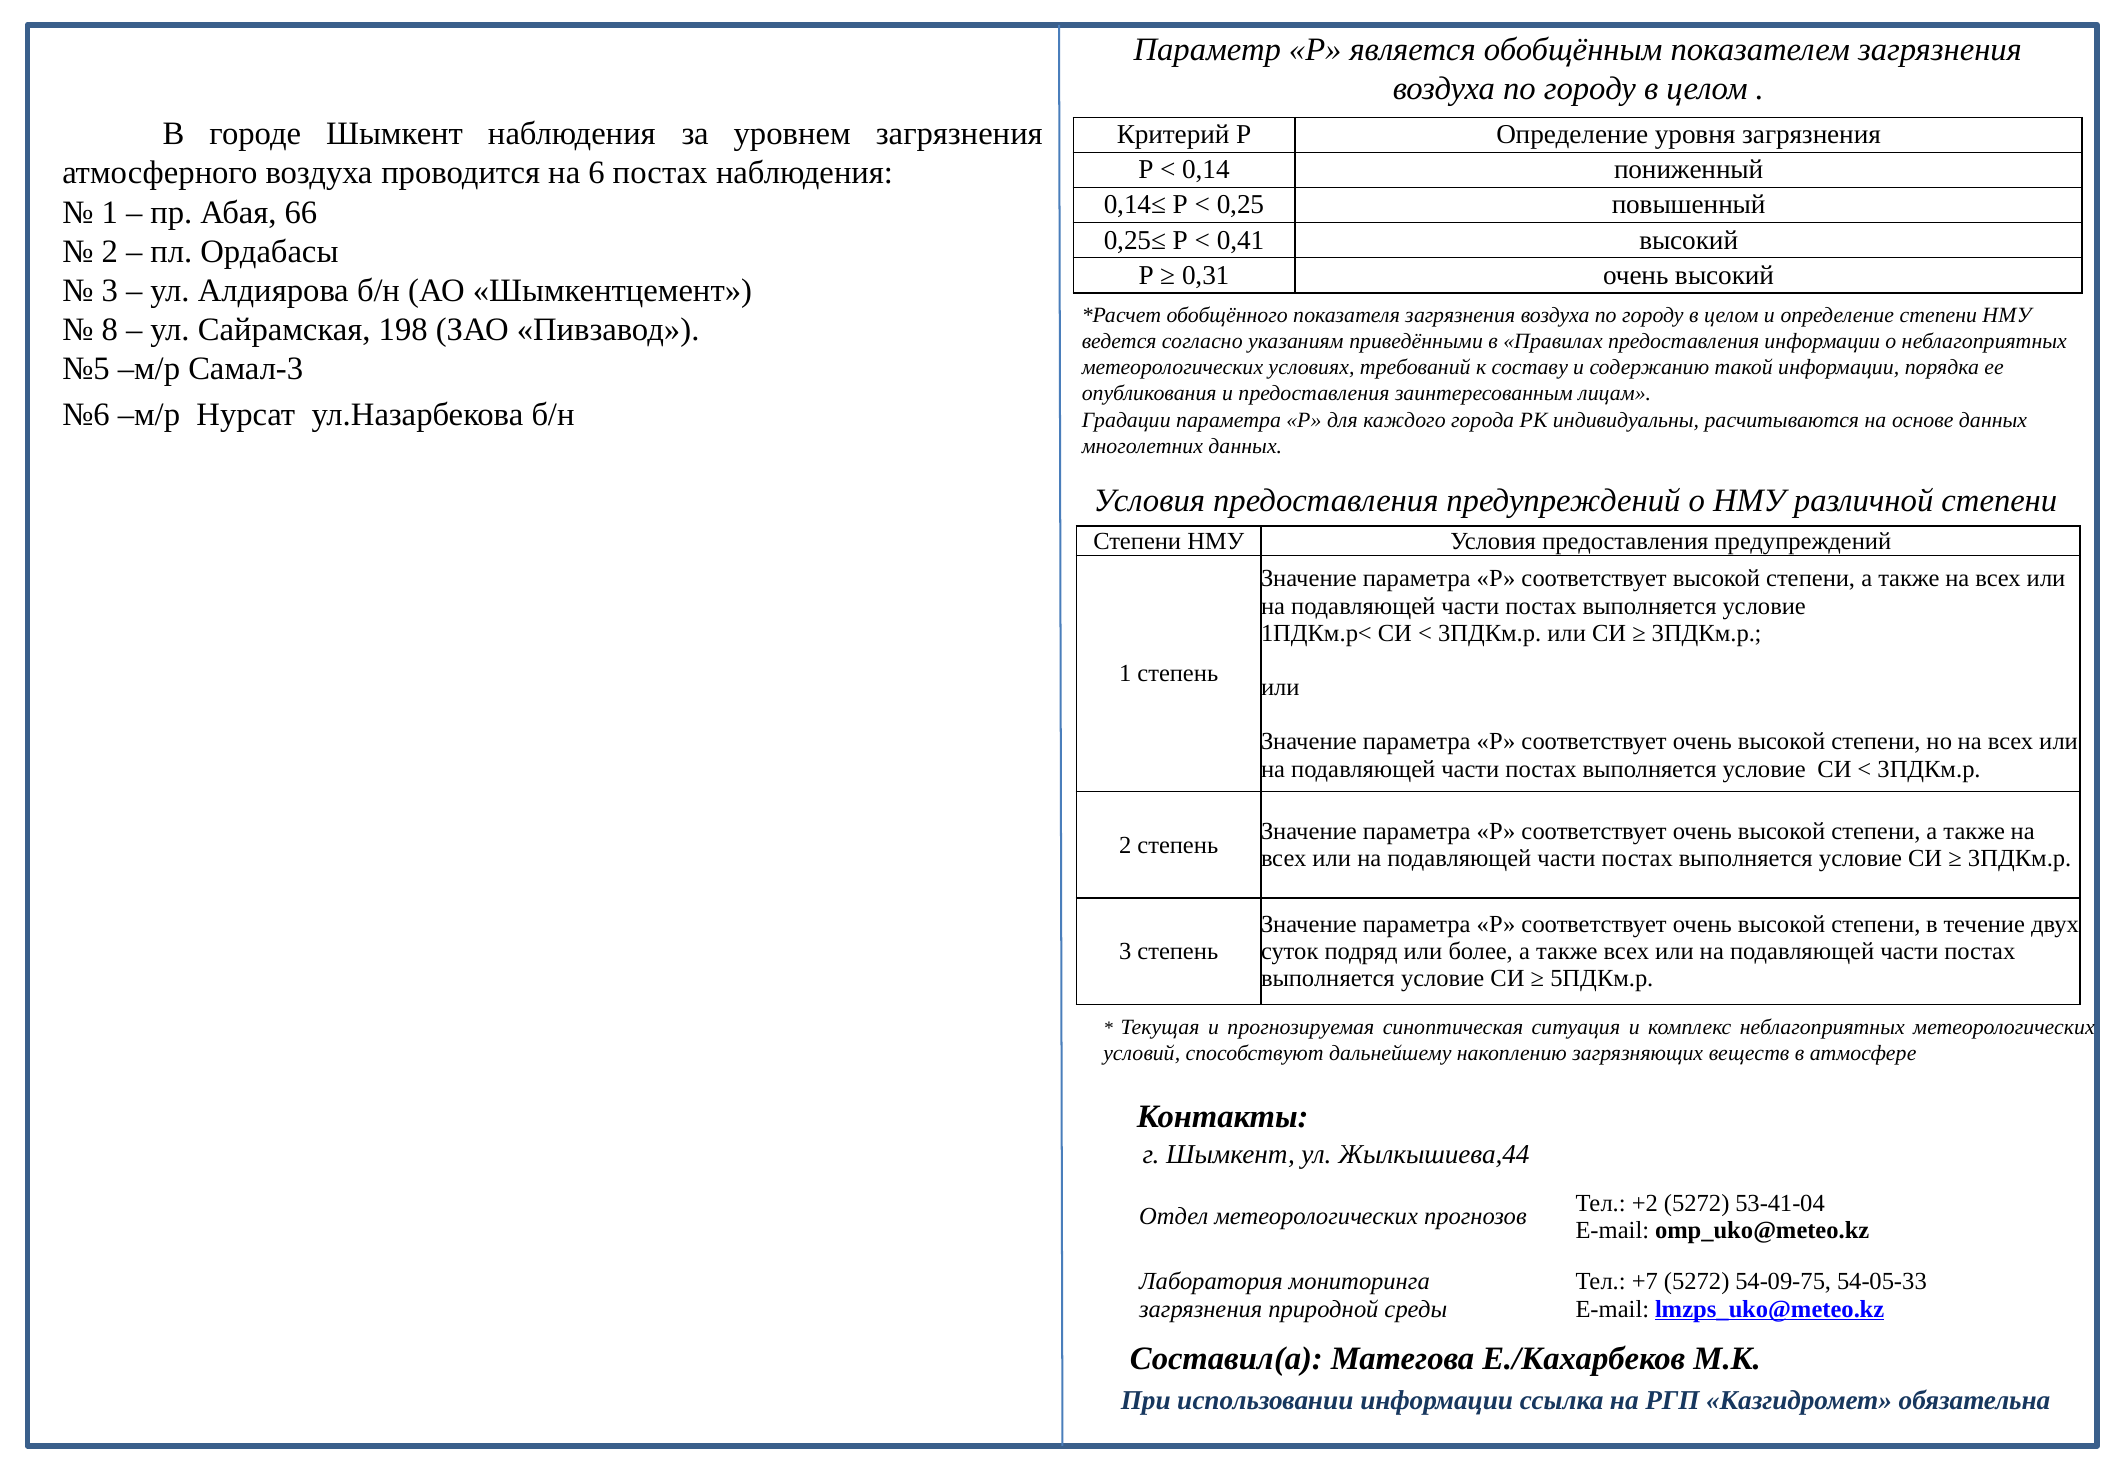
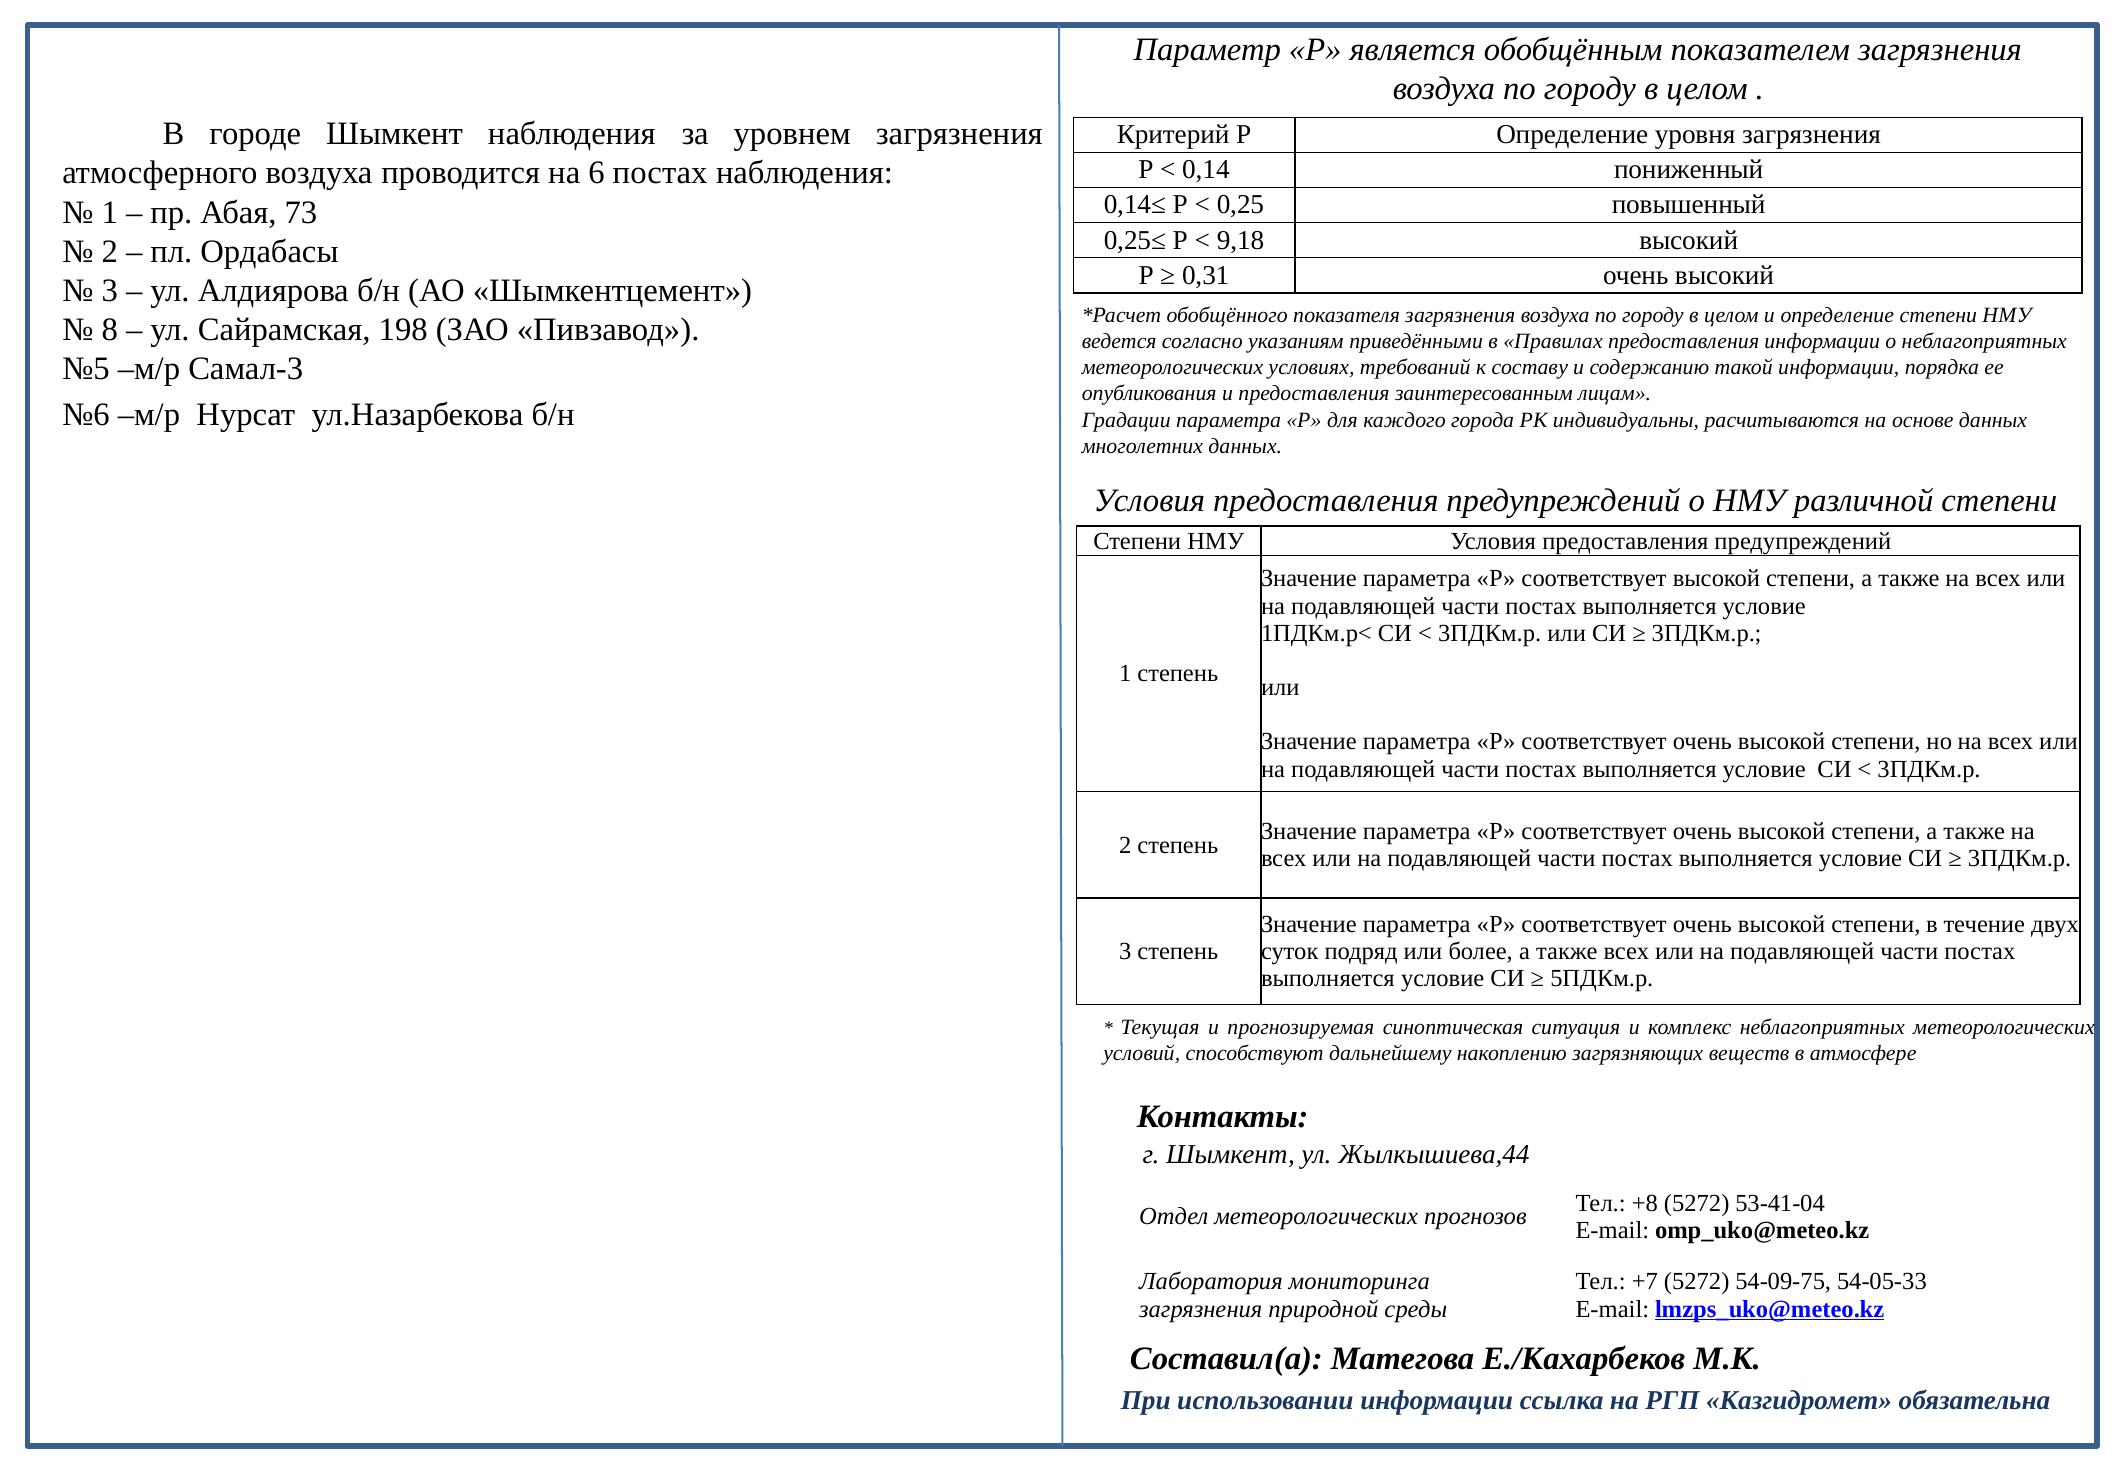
66: 66 -> 73 (301, 212)
0,41: 0,41 -> 9,18 (1241, 240)
+2: +2 -> +8 (1645, 1203)
